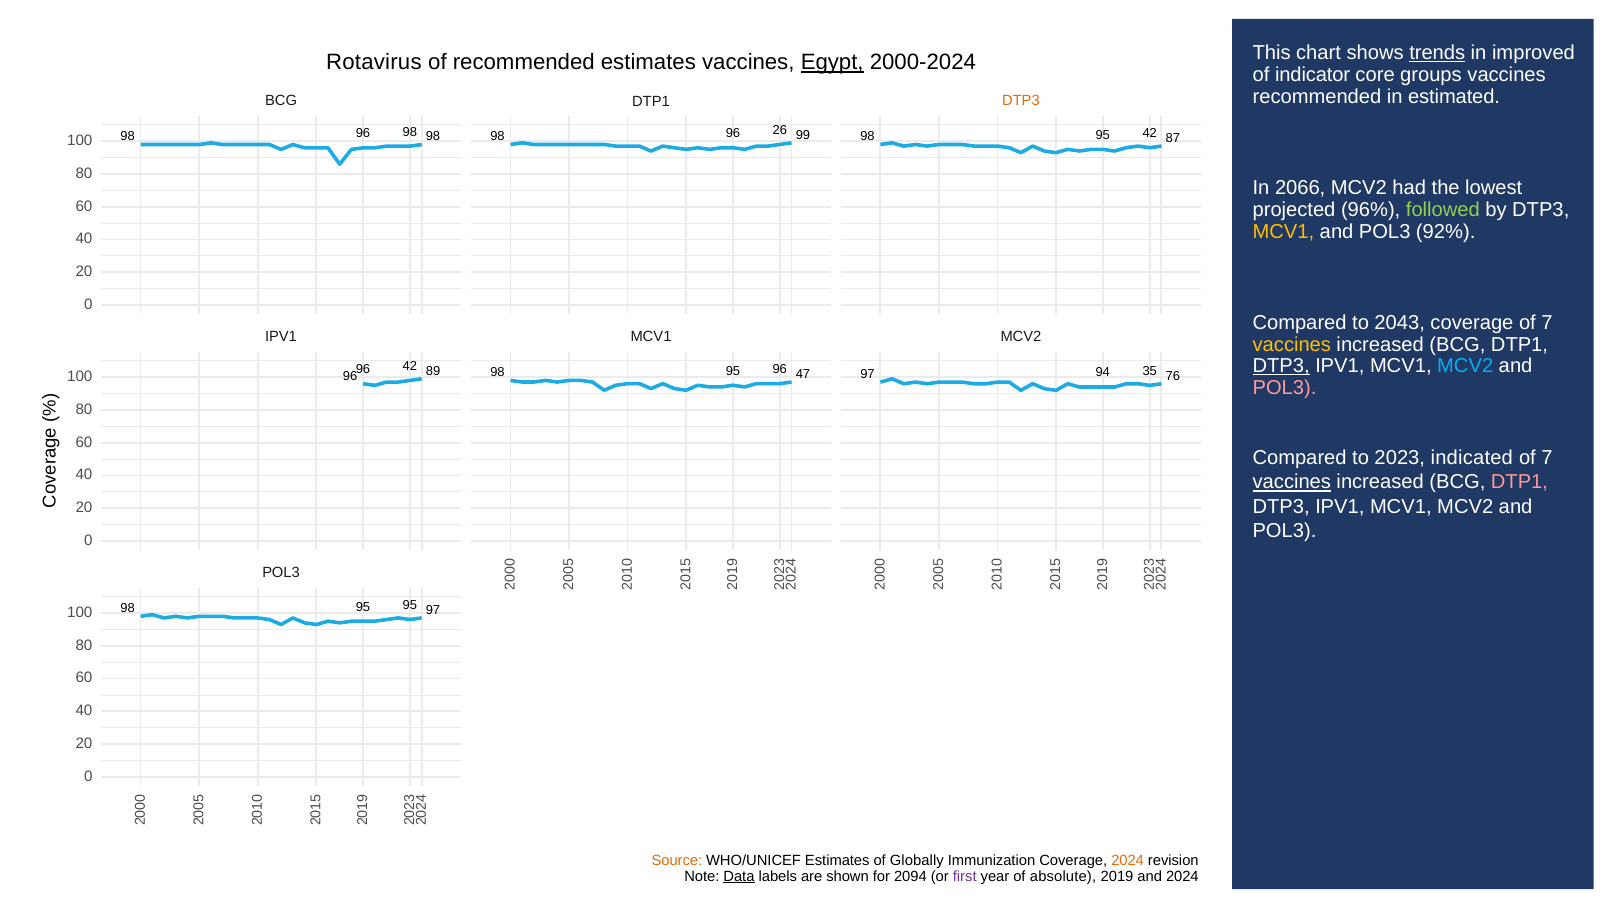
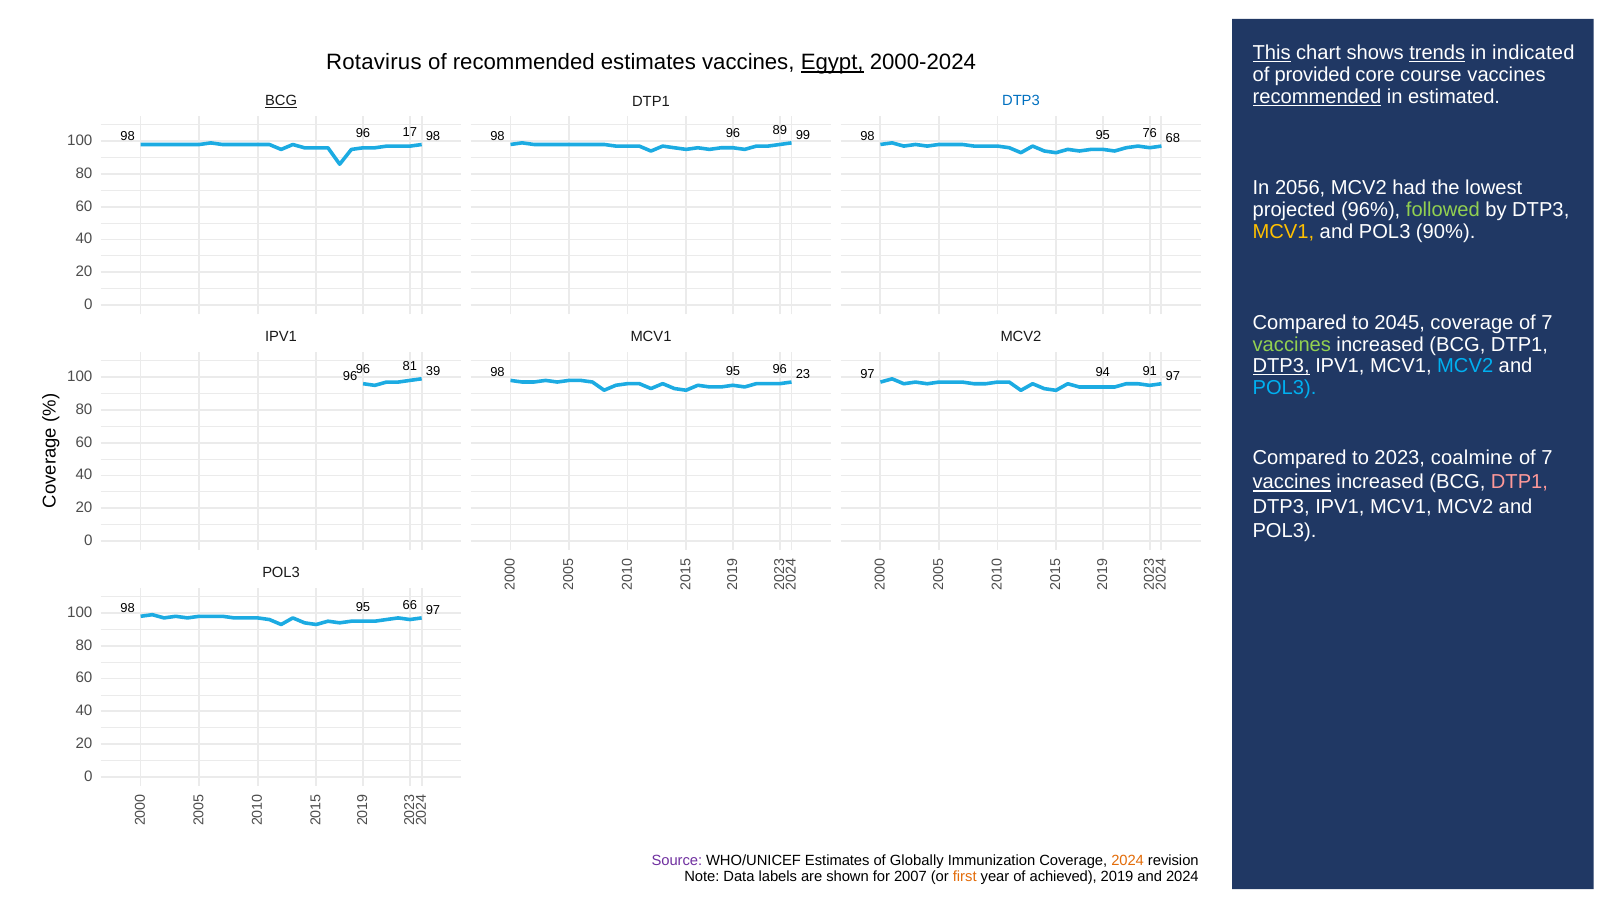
This underline: none -> present (1272, 53)
improved: improved -> indicated (1533, 53)
indicator: indicator -> provided (1313, 75)
groups: groups -> course (1431, 75)
recommended underline: none -> present (1317, 97)
BCG underline: none -> present (281, 101)
DTP3 colour: orange -> blue (1021, 101)
98: 98 -> 17 (410, 132)
26: 26 -> 89 (780, 130)
95 42: 42 -> 76 (1150, 133)
87: 87 -> 68 (1173, 138)
2066: 2066 -> 2056 (1300, 188)
92%: 92% -> 90% (1446, 231)
2043: 2043 -> 2045 (1400, 323)
vaccines colour: yellow -> light green (1292, 344)
96 42: 42 -> 81 (410, 366)
47: 47 -> 23 (803, 374)
35: 35 -> 91 (1150, 371)
97 76: 76 -> 97 (1173, 376)
89: 89 -> 39 (433, 371)
POL3 colour: pink -> light blue (1285, 388)
indicated: indicated -> coalmine (1472, 458)
95 95: 95 -> 66 (410, 605)
Source colour: orange -> purple (677, 860)
Data underline: present -> none (739, 876)
2094: 2094 -> 2007 (910, 876)
first colour: purple -> orange (965, 876)
absolute: absolute -> achieved (1063, 876)
